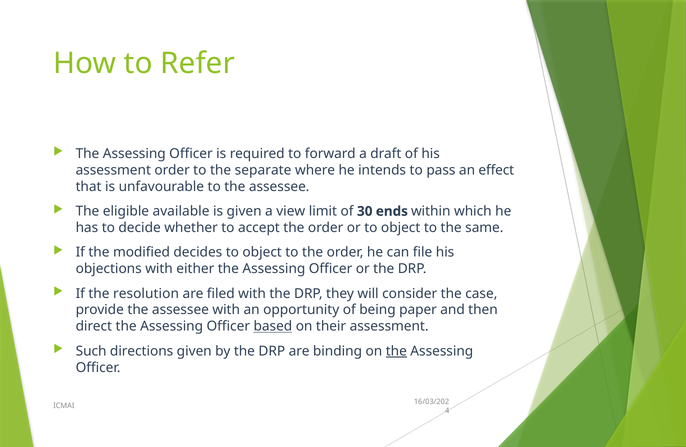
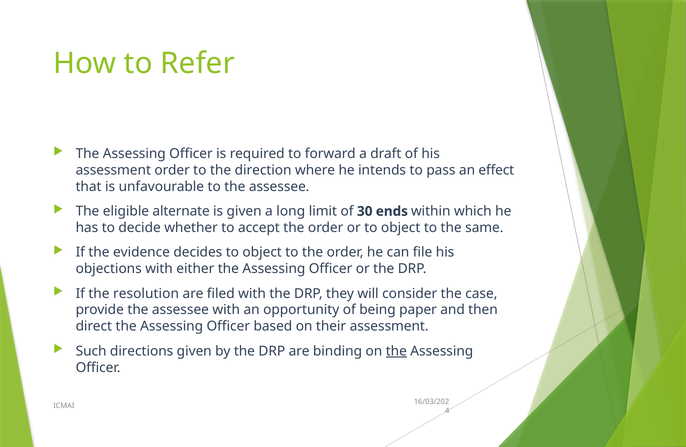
separate: separate -> direction (263, 170)
available: available -> alternate (181, 212)
view: view -> long (291, 212)
modified: modified -> evidence (141, 253)
based underline: present -> none (273, 327)
